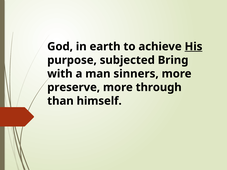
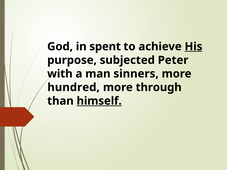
earth: earth -> spent (105, 47)
Bring: Bring -> Peter (173, 60)
preserve: preserve -> hundred (74, 87)
himself underline: none -> present (99, 101)
